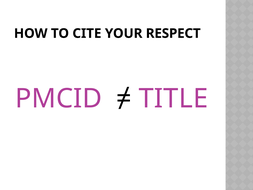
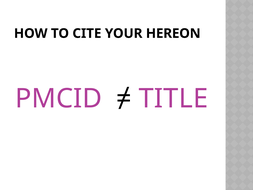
RESPECT: RESPECT -> HEREON (173, 33)
